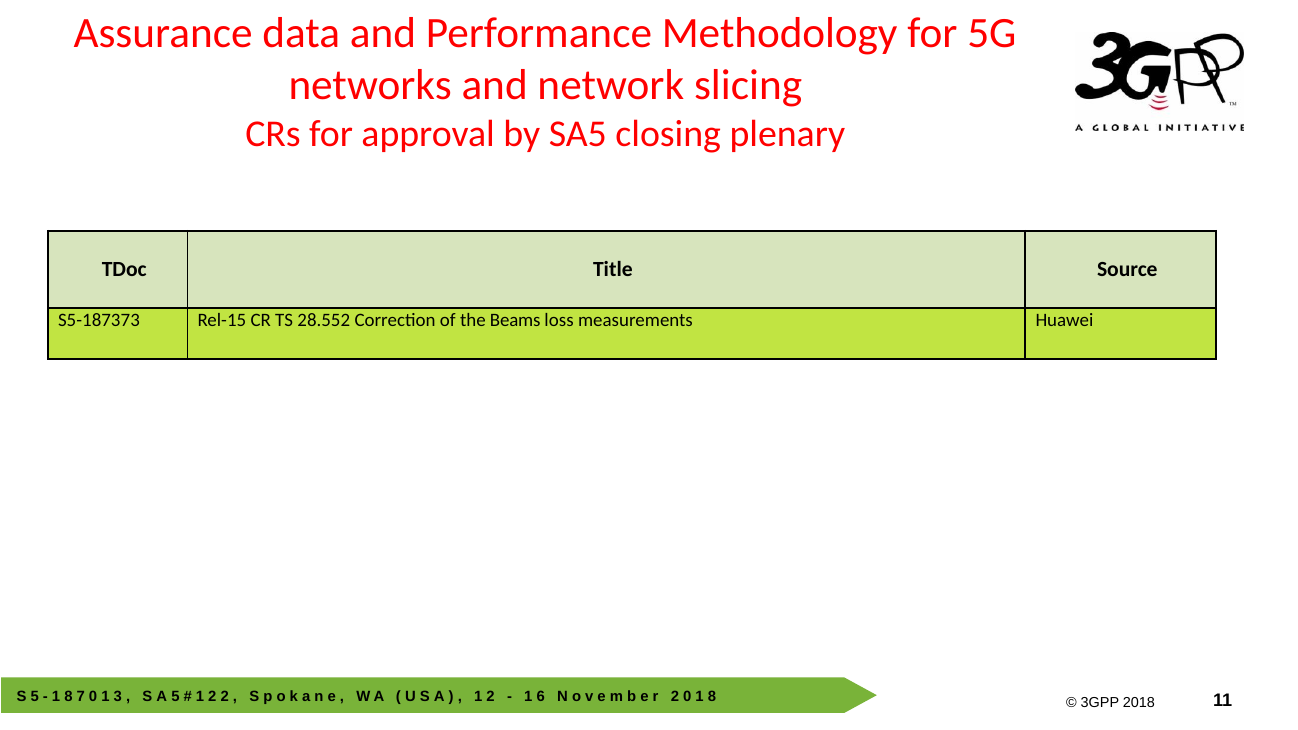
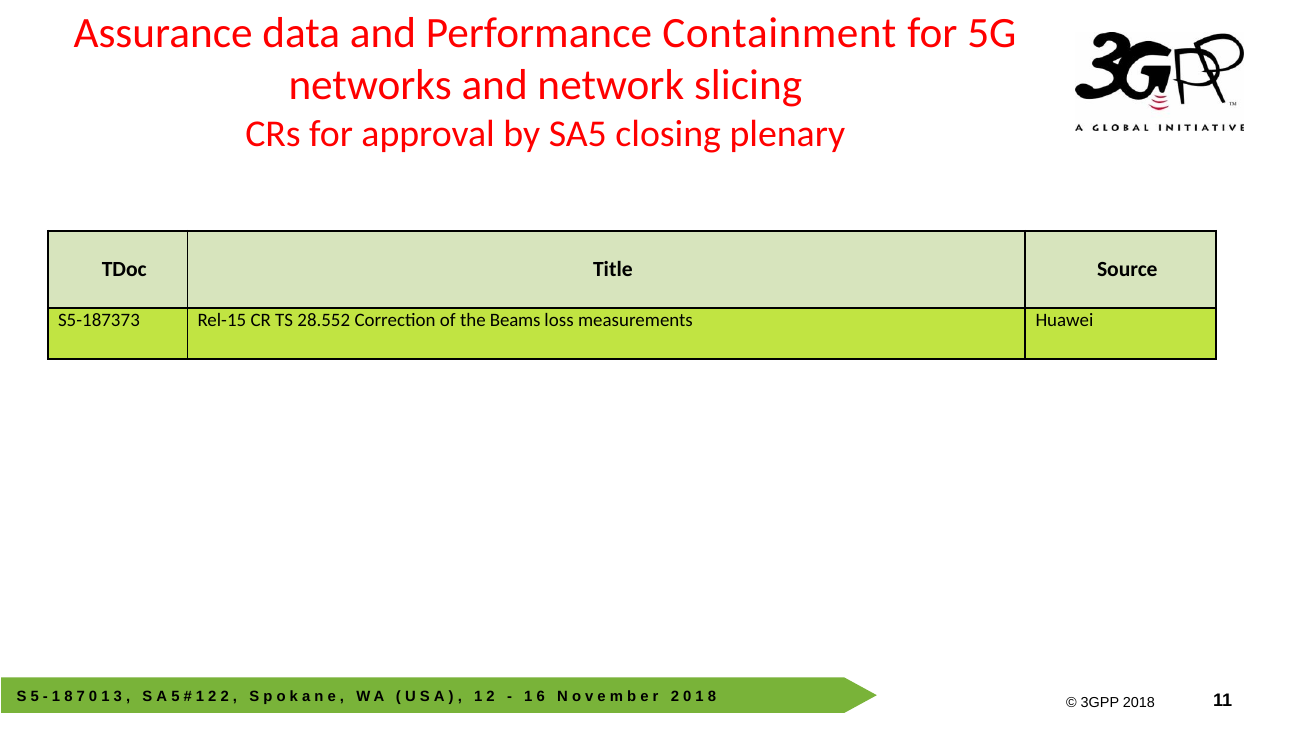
Methodology: Methodology -> Containment (779, 34)
